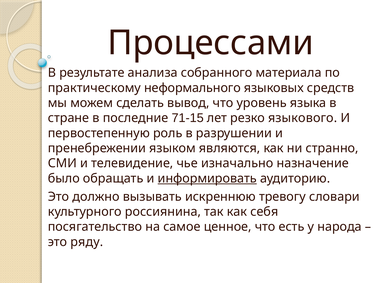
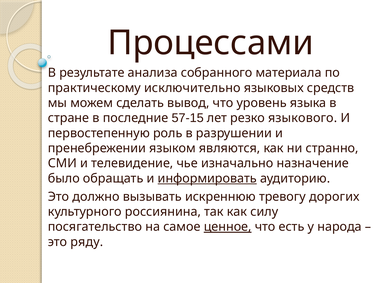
неформального: неформального -> исключительно (192, 88)
71-15: 71-15 -> 57-15 (188, 118)
словари: словари -> дорогих (334, 196)
себя: себя -> силу (264, 212)
ценное underline: none -> present (228, 227)
